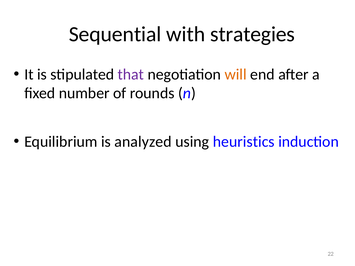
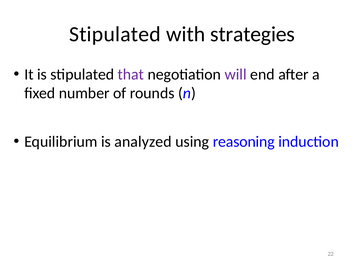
Sequential: Sequential -> Stipulated (115, 34)
will colour: orange -> purple (236, 74)
heuristics: heuristics -> reasoning (244, 142)
